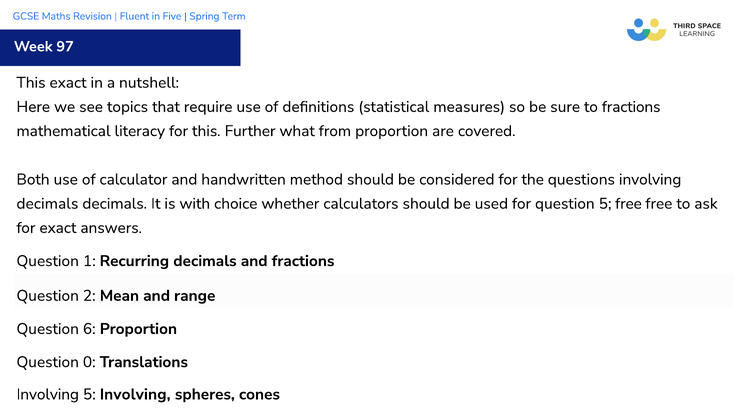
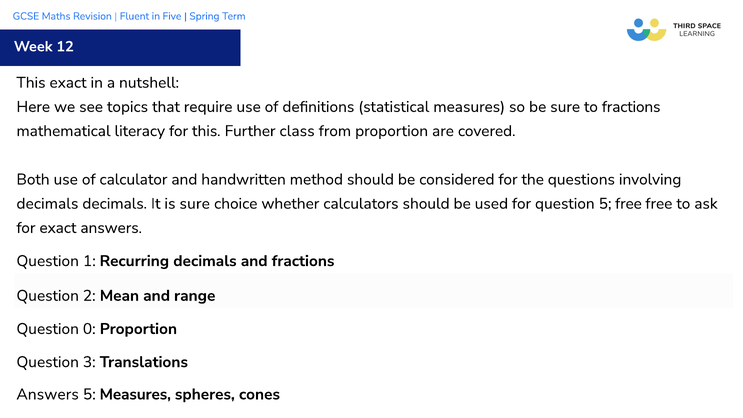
97: 97 -> 12 (65, 47)
what: what -> class (297, 131)
is with: with -> sure (195, 204)
6: 6 -> 0 (89, 329)
0: 0 -> 3 (89, 362)
Involving: Involving -> Answers (48, 394)
5 Involving: Involving -> Measures (135, 394)
